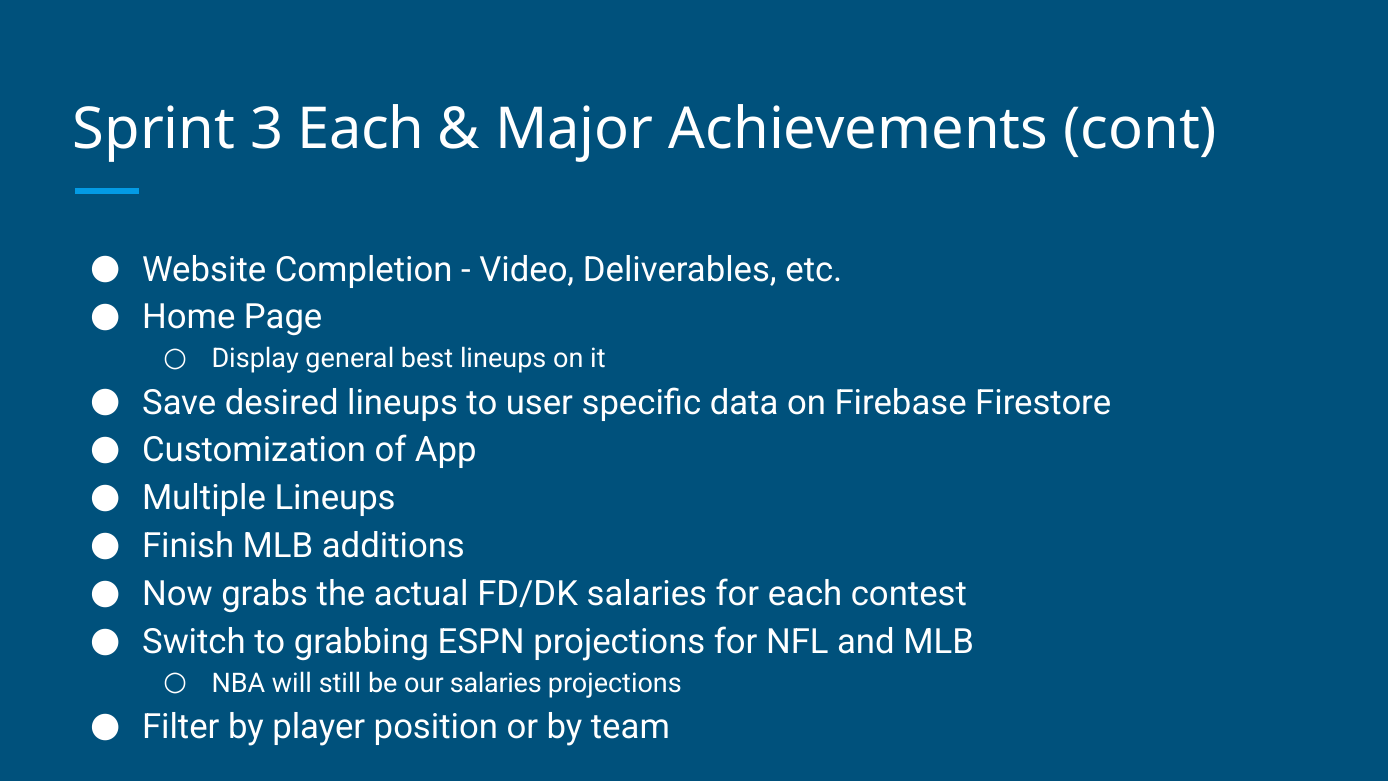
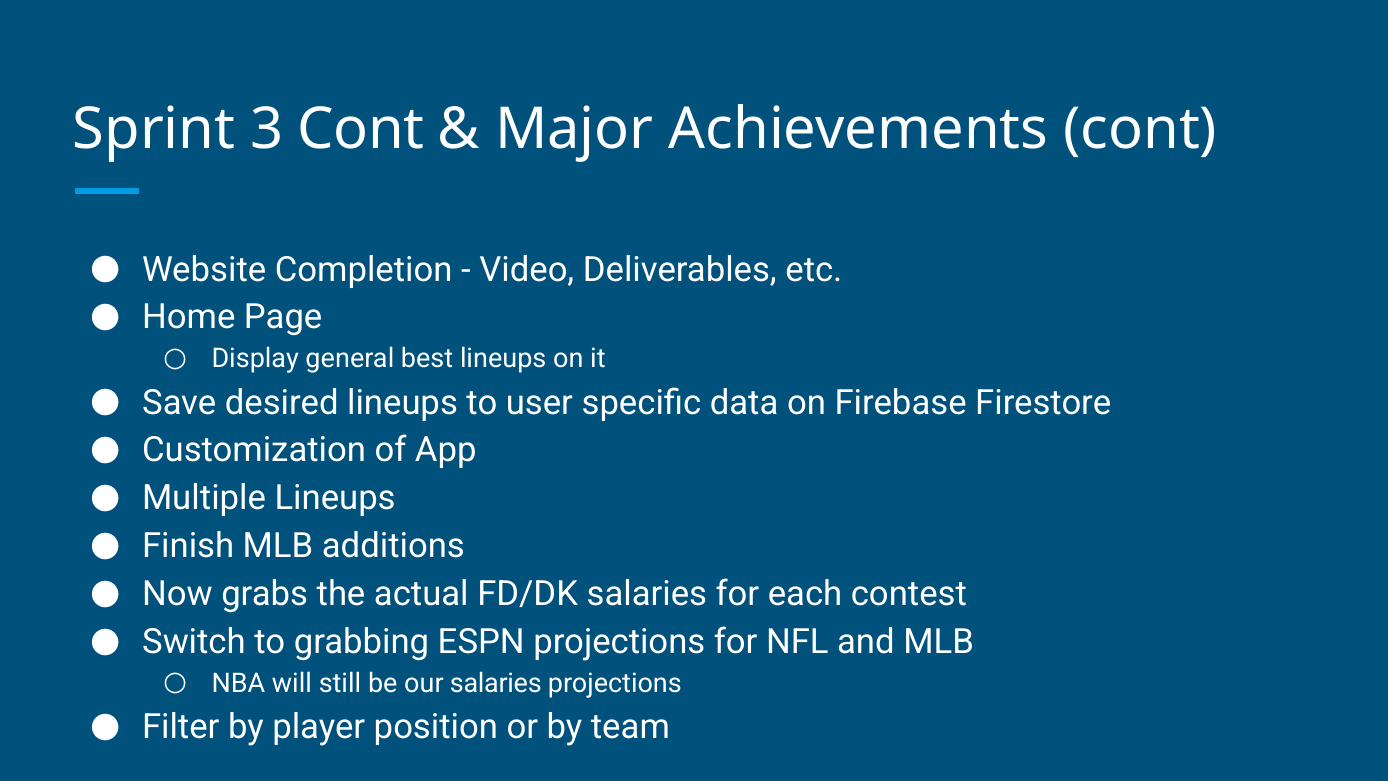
3 Each: Each -> Cont (361, 129)
